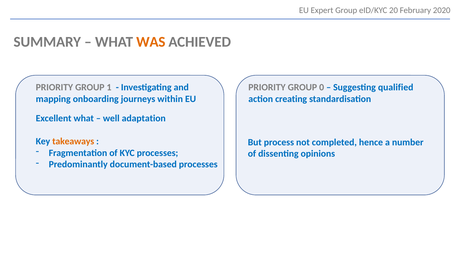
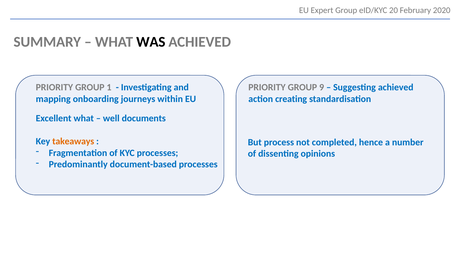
WAS colour: orange -> black (151, 42)
0: 0 -> 9 (322, 87)
Suggesting qualified: qualified -> achieved (396, 87)
adaptation: adaptation -> documents (144, 118)
